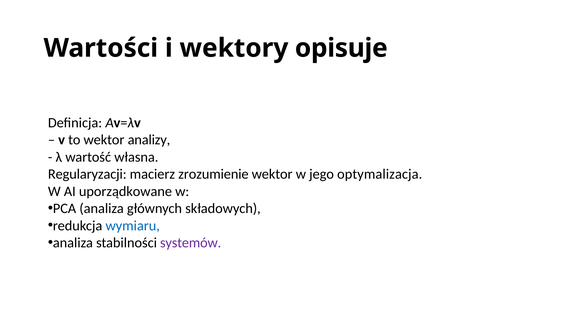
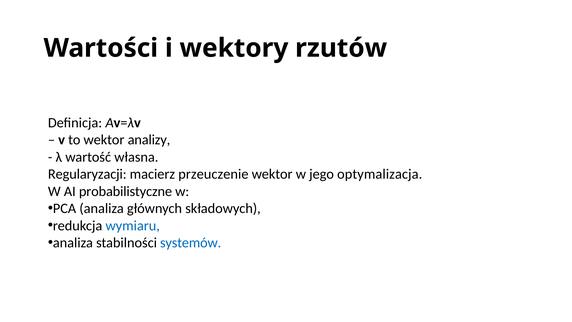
opisuje: opisuje -> rzutów (341, 48)
zrozumienie: zrozumienie -> przeuczenie (213, 174)
uporządkowane: uporządkowane -> probabilistyczne (125, 191)
systemów colour: purple -> blue (191, 243)
